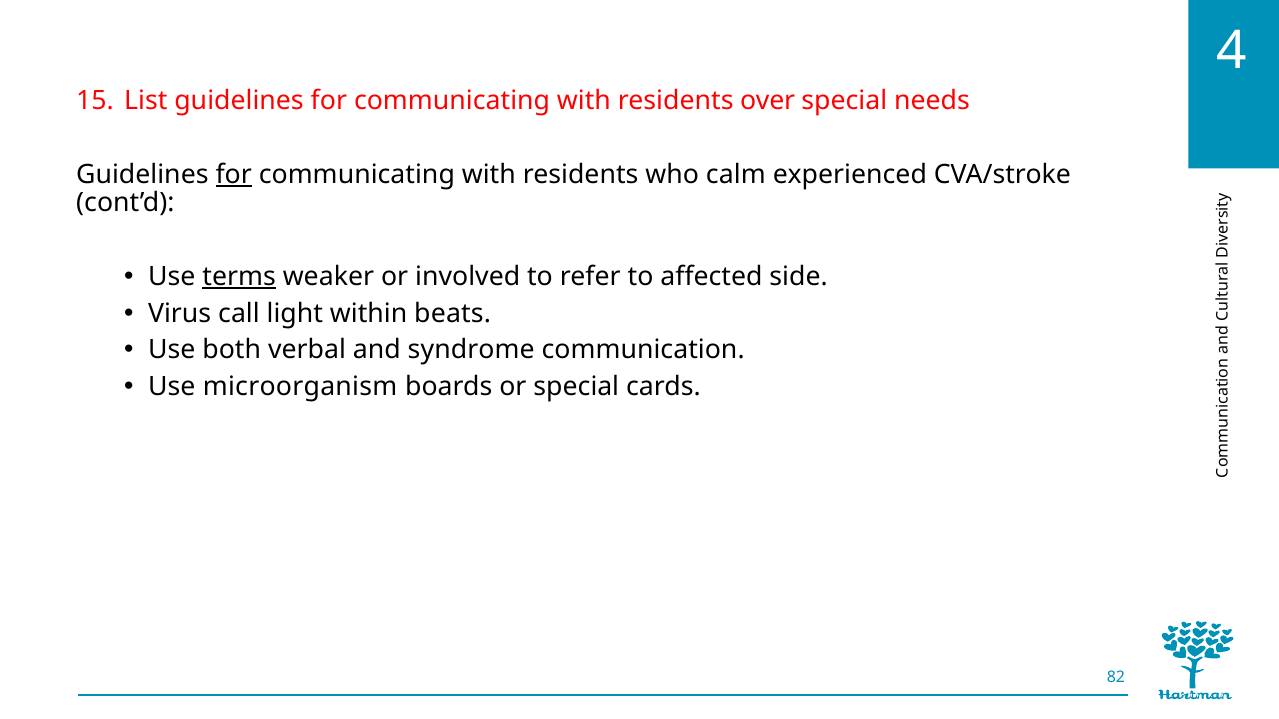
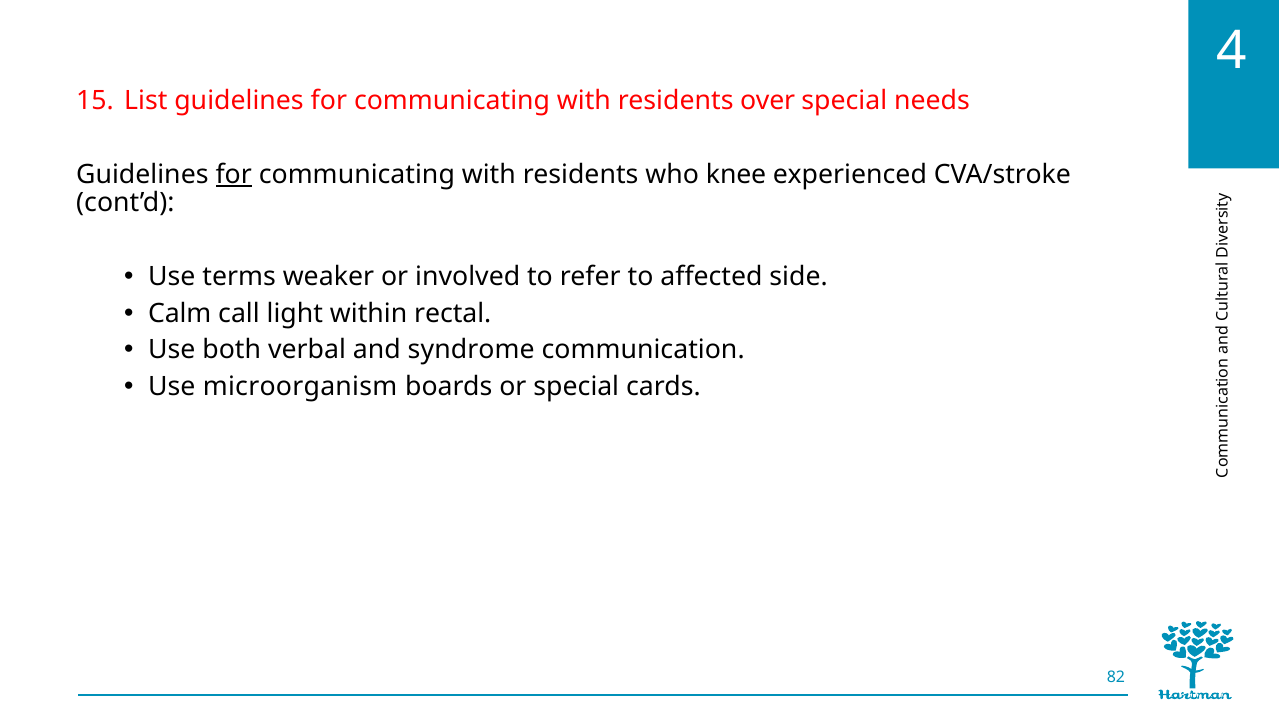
calm: calm -> knee (736, 174)
terms underline: present -> none (239, 277)
Virus: Virus -> Calm (180, 314)
beats: beats -> rectal (453, 314)
